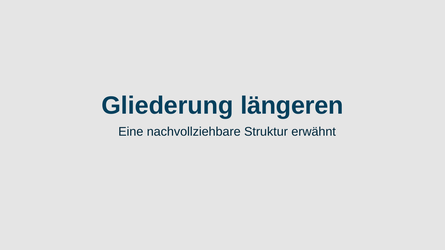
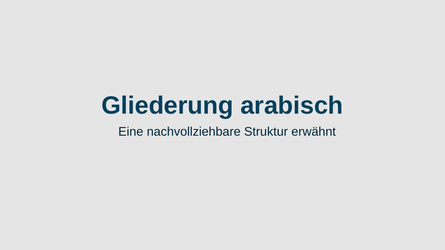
längeren: längeren -> arabisch (292, 106)
